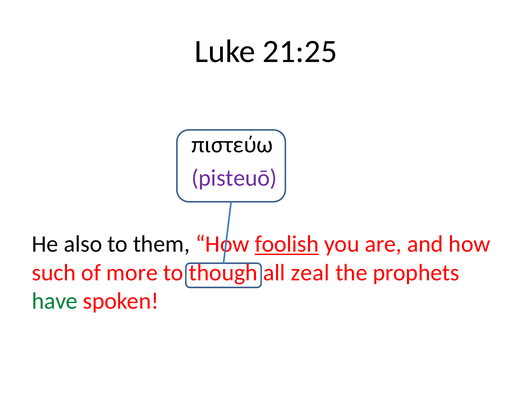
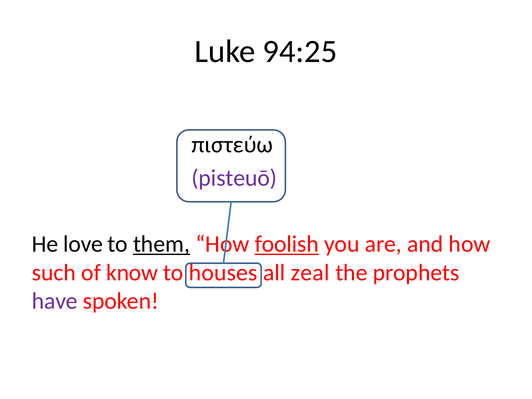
21:25: 21:25 -> 94:25 (300, 51)
also: also -> love (83, 244)
them underline: none -> present (161, 244)
more: more -> know (132, 273)
though: though -> houses (223, 273)
have colour: green -> purple (55, 301)
